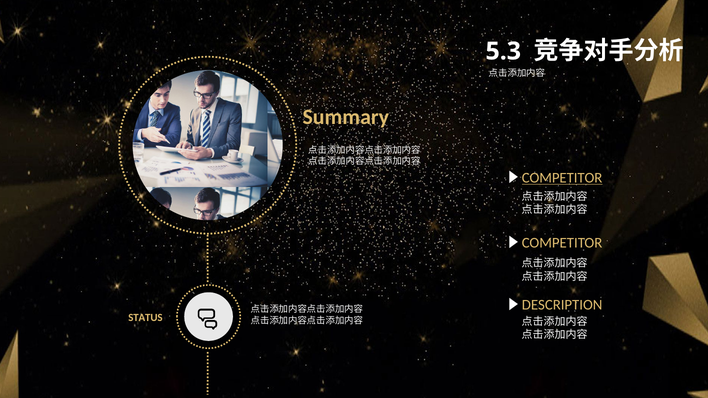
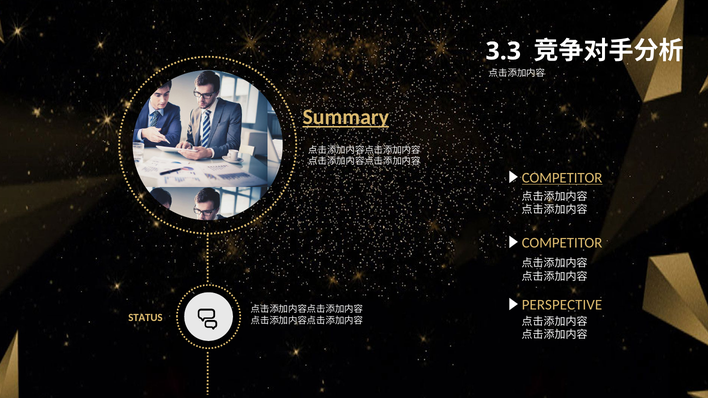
5.3: 5.3 -> 3.3 (503, 51)
Summary underline: none -> present (346, 117)
DESCRIPTION: DESCRIPTION -> PERSPECTIVE (562, 305)
